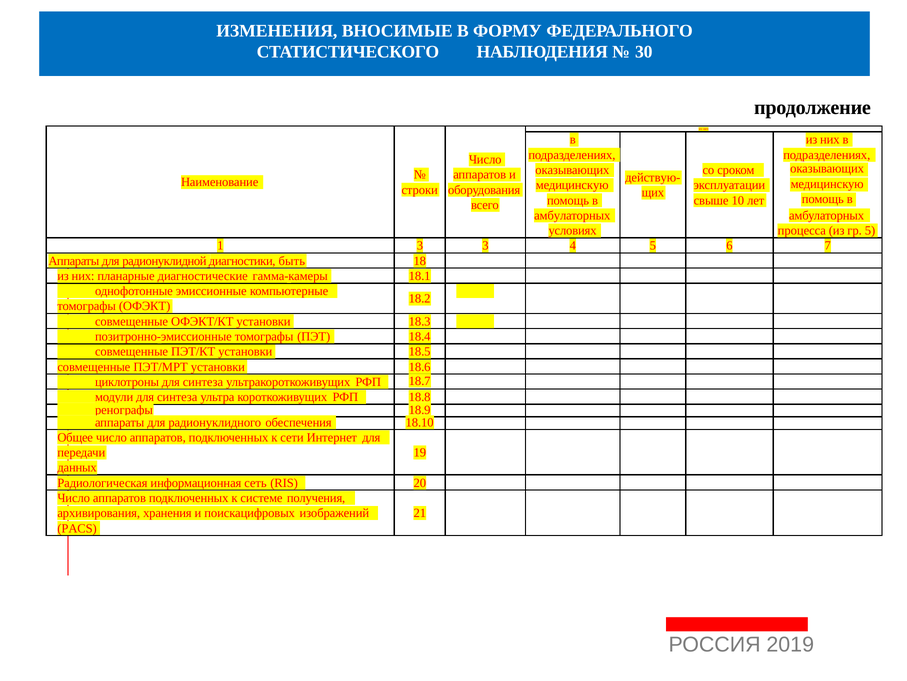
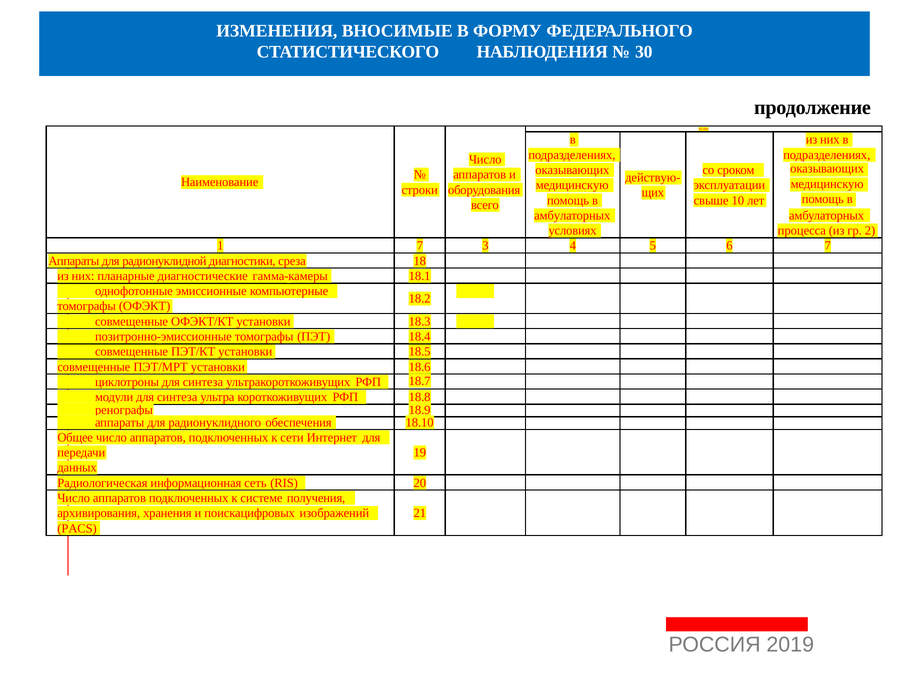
гр 5: 5 -> 2 (870, 230)
1 3: 3 -> 7 (420, 245)
быть: быть -> среза (292, 261)
